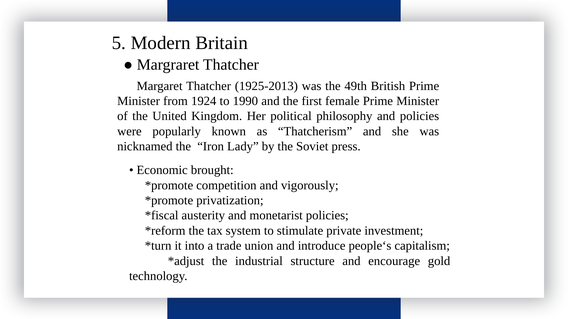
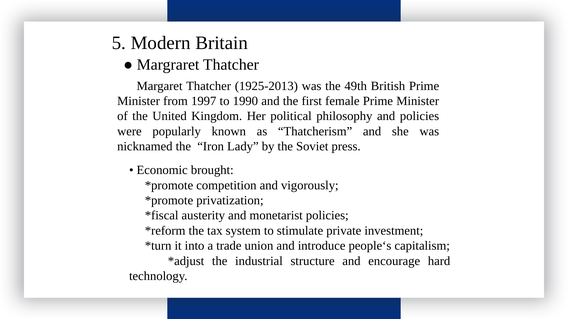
1924: 1924 -> 1997 (204, 101)
gold: gold -> hard (439, 261)
